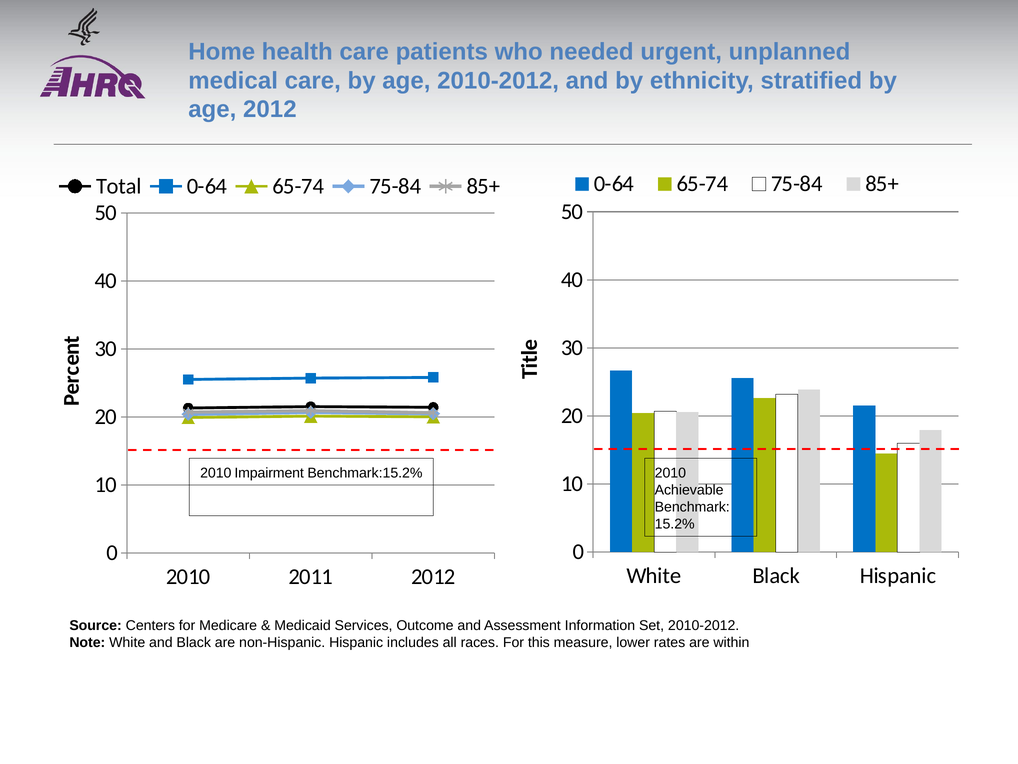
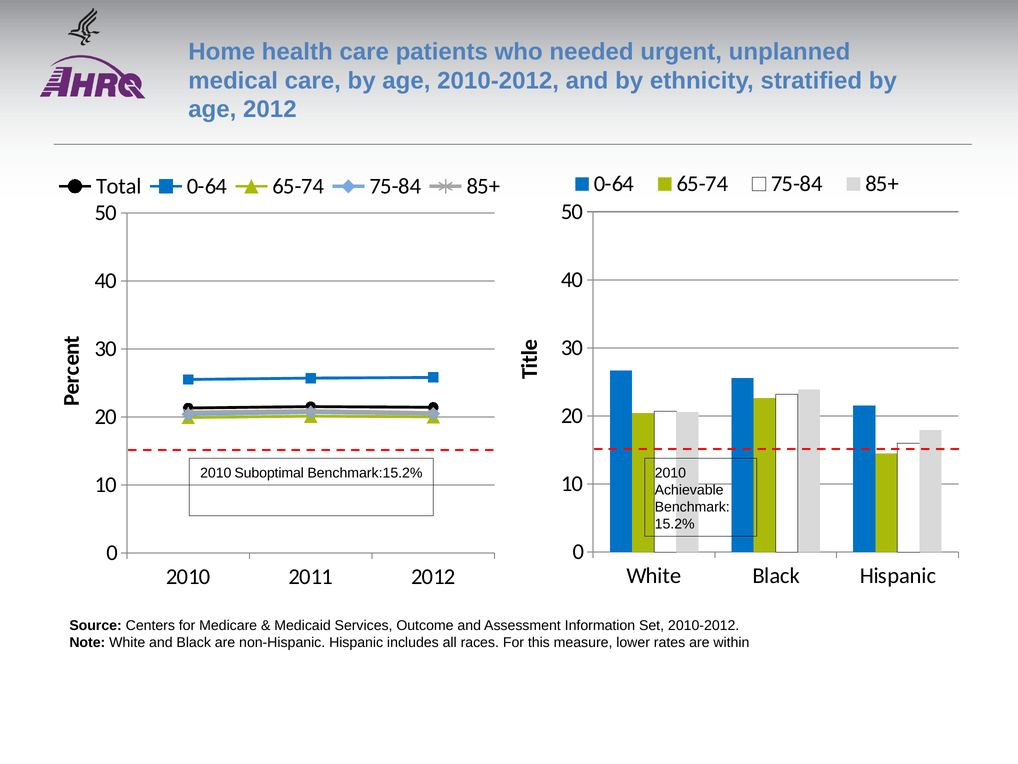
Impairment: Impairment -> Suboptimal (269, 473)
